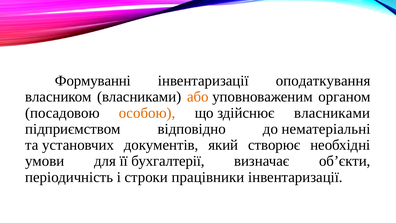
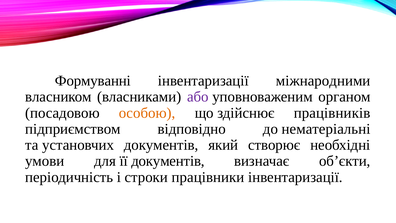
оподаткування: оподаткування -> міжнародними (323, 81)
або colour: orange -> purple (198, 97)
здійснює власниками: власниками -> працівників (332, 113)
її бухгалтерії: бухгалтерії -> документів (168, 161)
